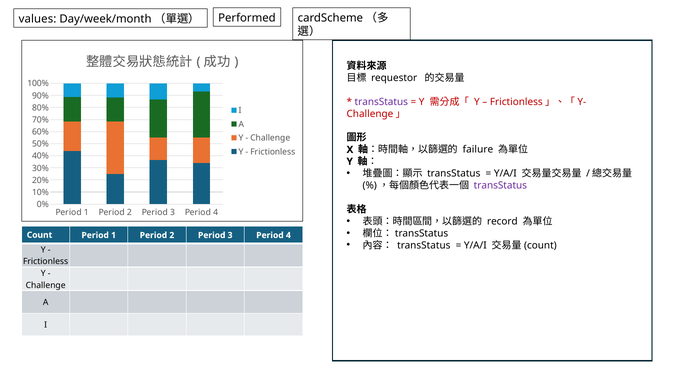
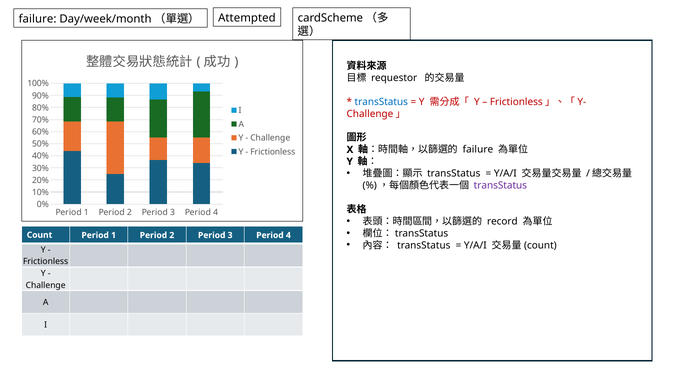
values: values -> failure (38, 19)
Performed: Performed -> Attempted (247, 18)
transStatus colour: purple -> blue (381, 102)
